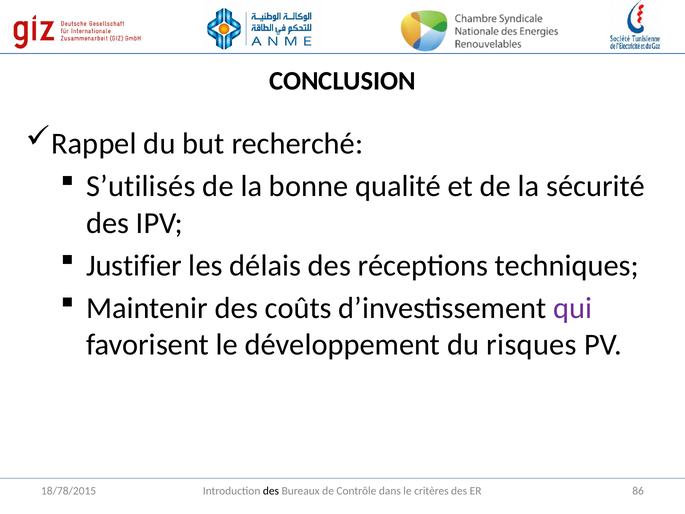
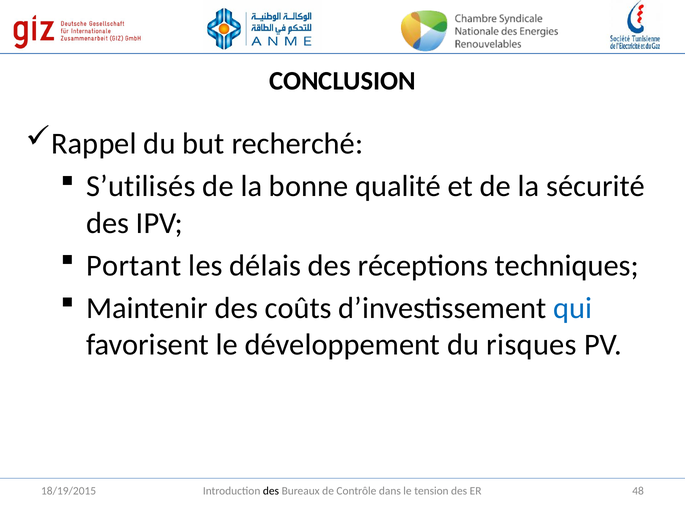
Justifier: Justifier -> Portant (134, 266)
qui colour: purple -> blue (573, 308)
critères: critères -> tension (431, 491)
86: 86 -> 48 (638, 491)
18/78/2015: 18/78/2015 -> 18/19/2015 (69, 491)
